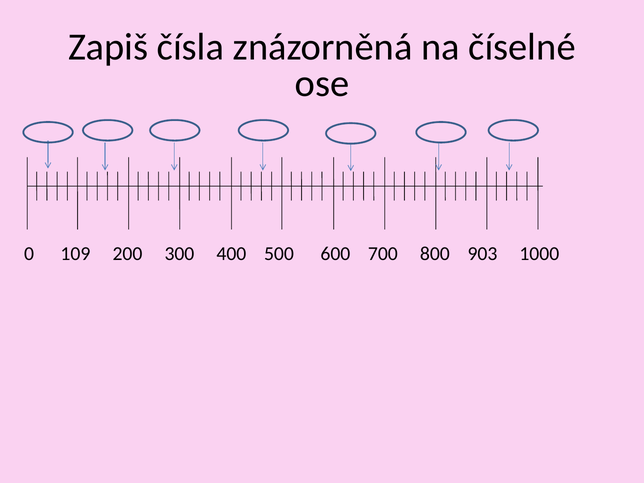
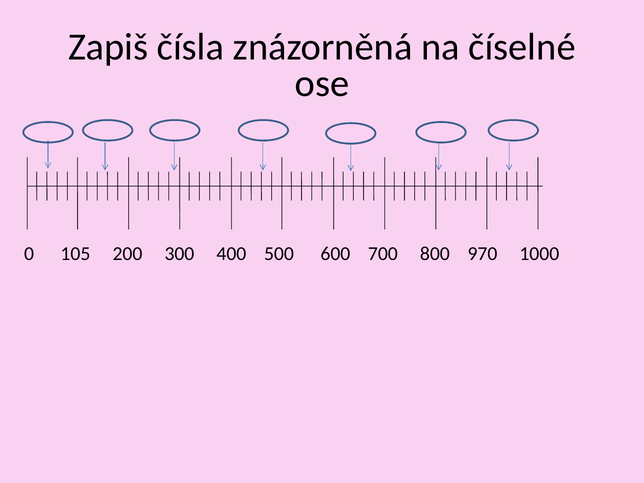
109: 109 -> 105 (75, 254)
903: 903 -> 970 (482, 254)
